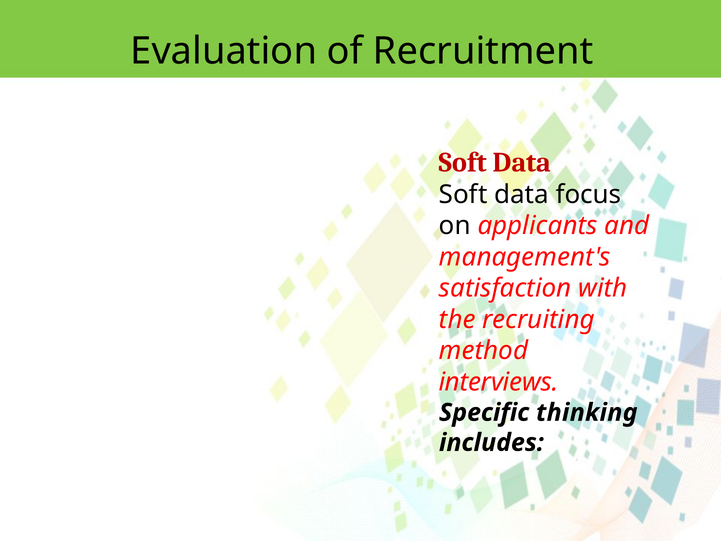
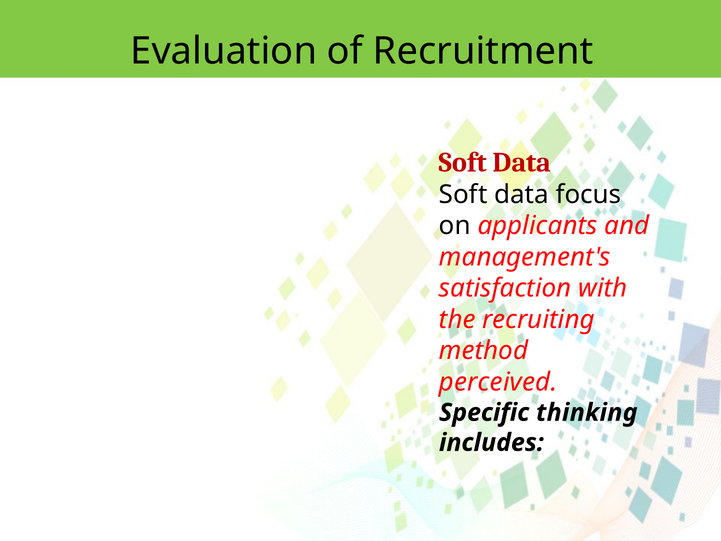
interviews: interviews -> perceived (498, 382)
